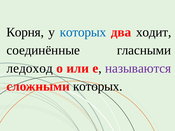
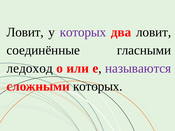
Корня: Корня -> Ловит (25, 32)
которых colour: blue -> purple (83, 32)
два ходит: ходит -> ловит (154, 32)
